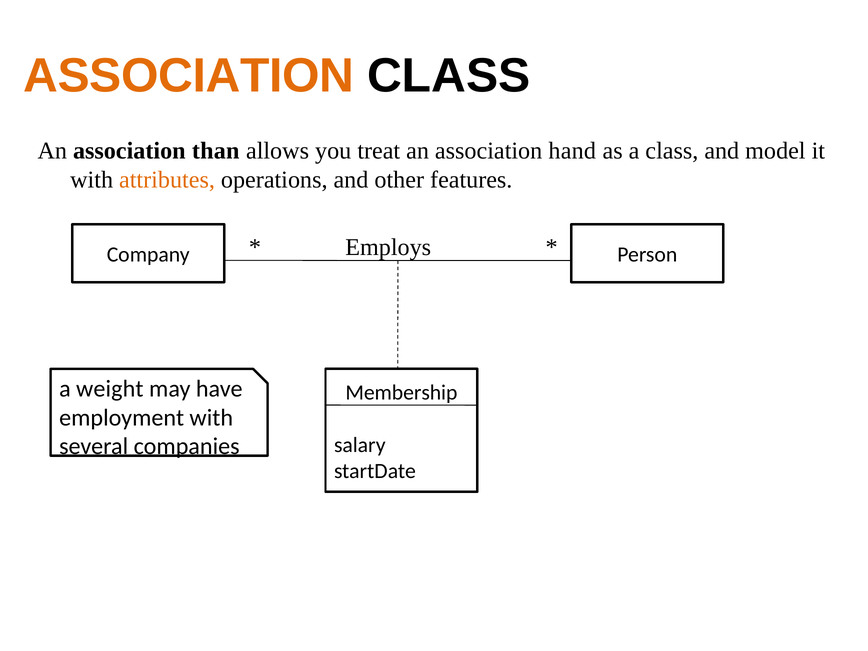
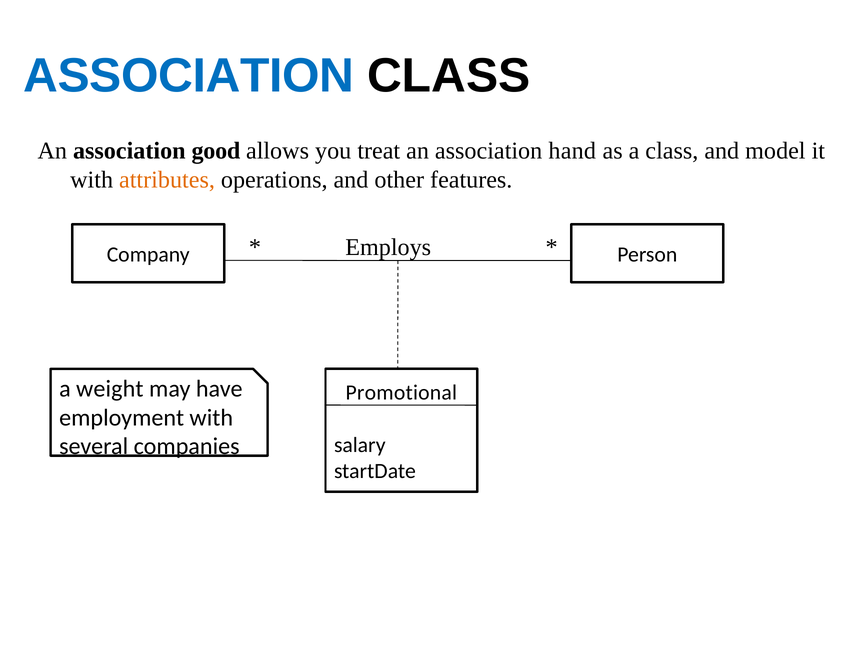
ASSOCIATION colour: orange -> blue (189, 76)
than: than -> good (216, 151)
Membership: Membership -> Promotional (401, 393)
